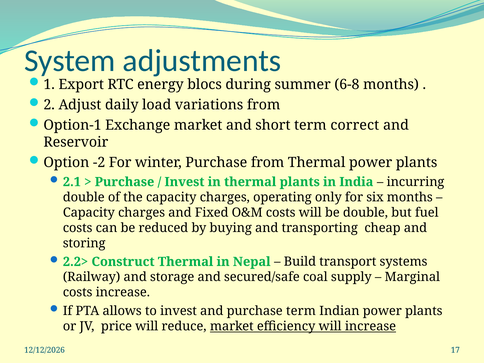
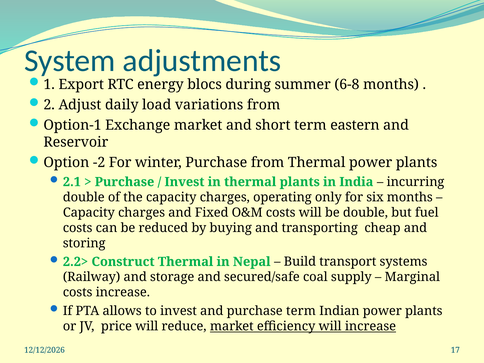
correct: correct -> eastern (355, 125)
